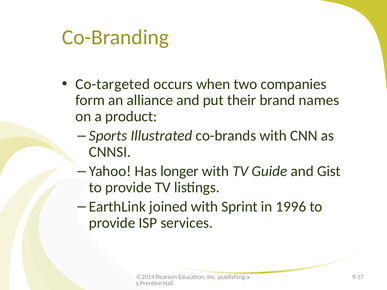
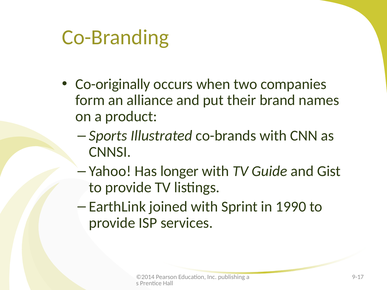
Co-targeted: Co-targeted -> Co-originally (113, 84)
1996: 1996 -> 1990 (291, 207)
